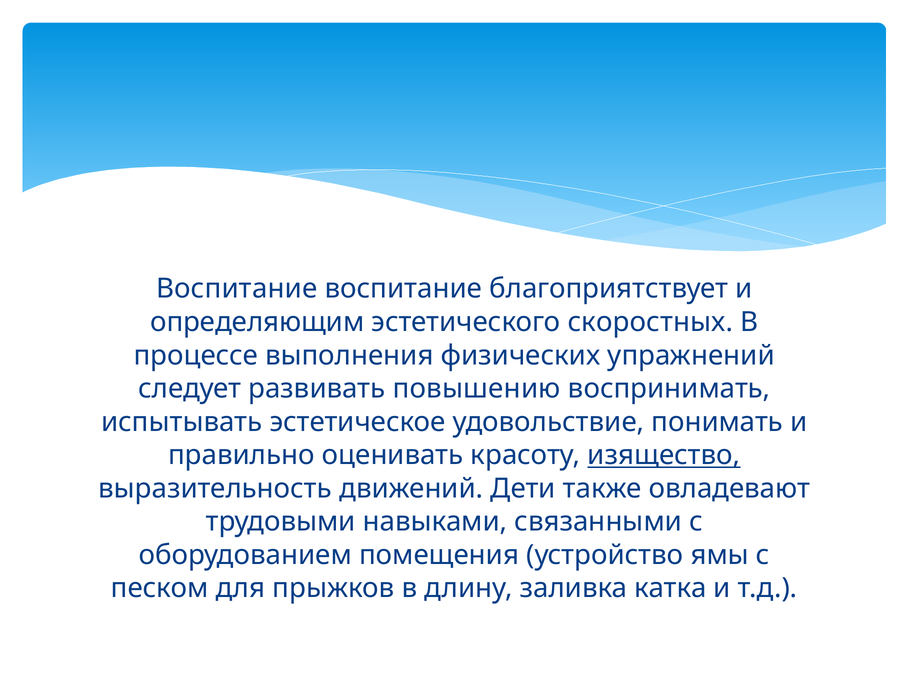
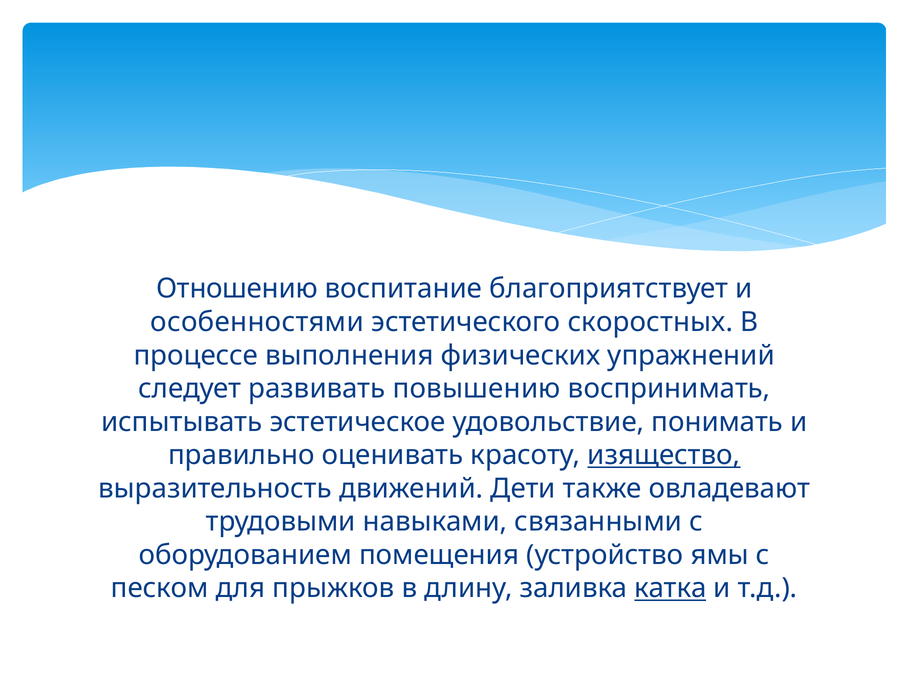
Воспитание: Воспитание -> Отношению (237, 289)
определяющим: определяющим -> особенностями (257, 322)
катка underline: none -> present (670, 588)
